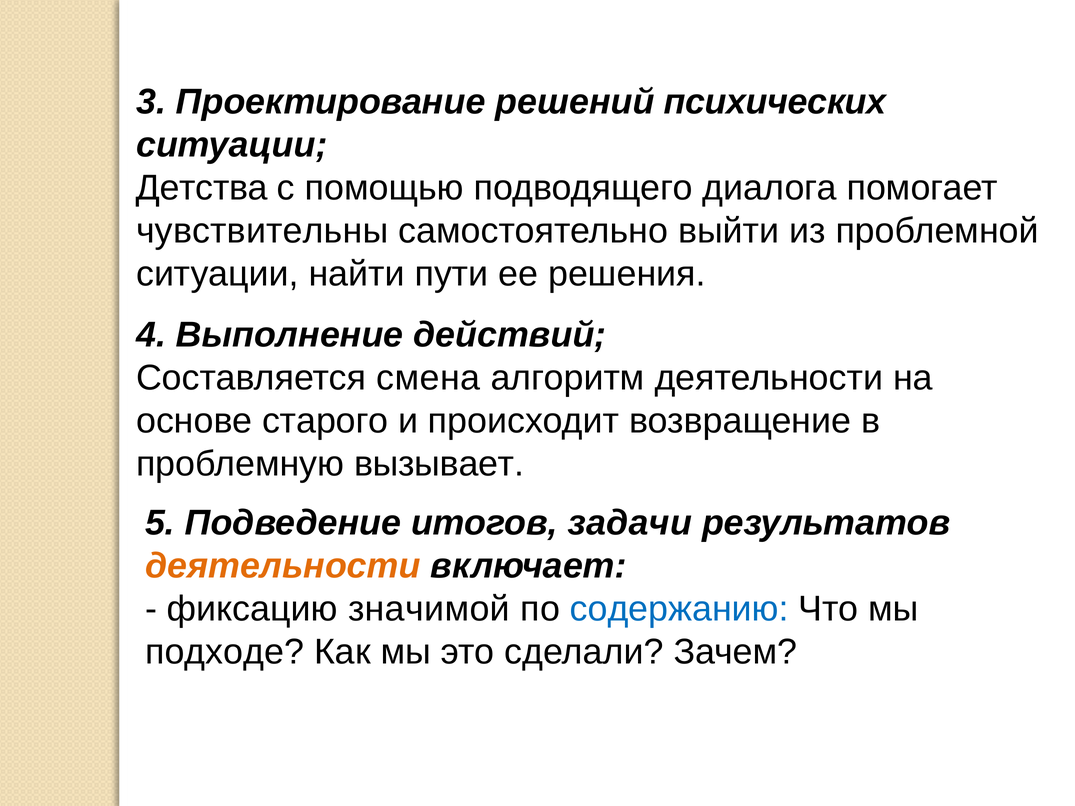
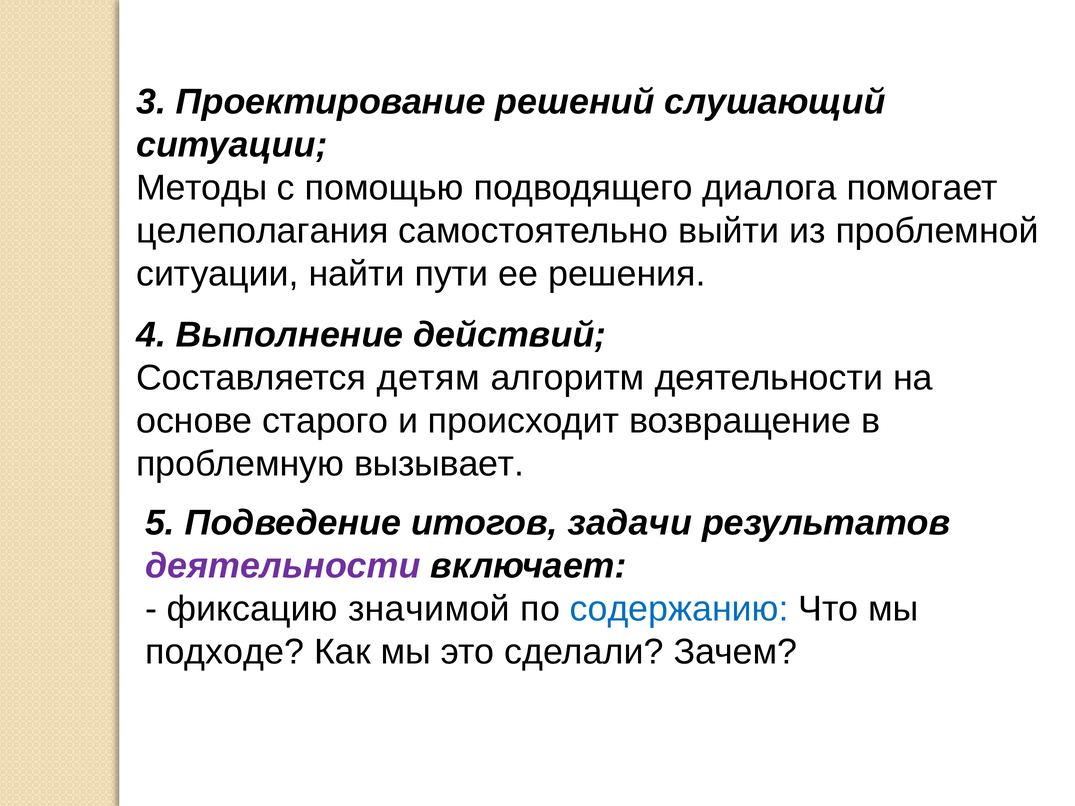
психических: психических -> слушающий (775, 102)
Детства: Детства -> Методы (202, 188)
чувствительны: чувствительны -> целеполагания (262, 231)
смена: смена -> детям (428, 378)
деятельности colour: orange -> purple (283, 566)
